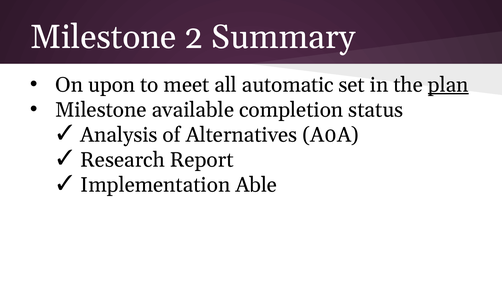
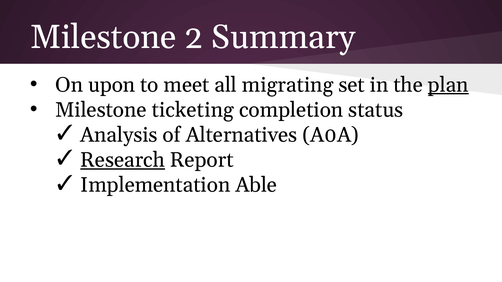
automatic: automatic -> migrating (288, 85)
available: available -> ticketing (193, 110)
Research underline: none -> present (123, 160)
